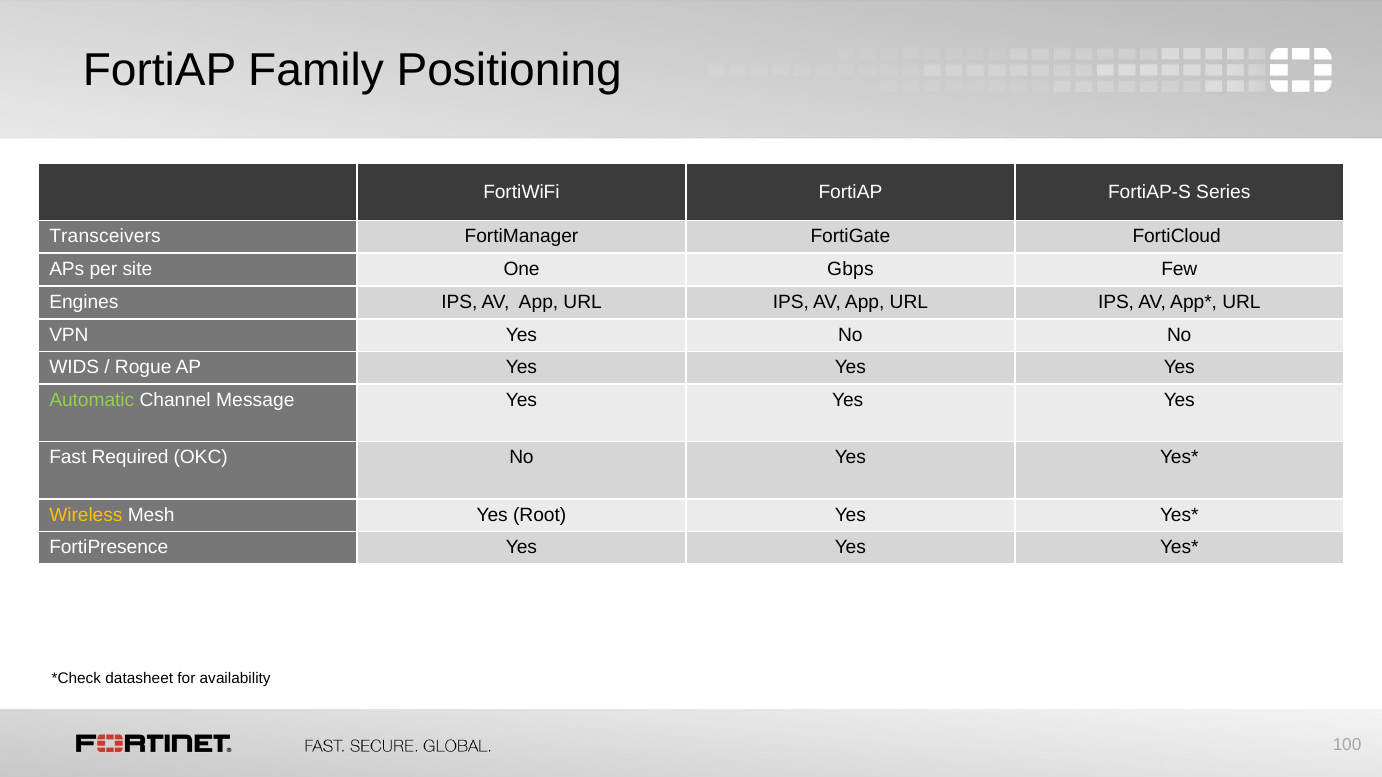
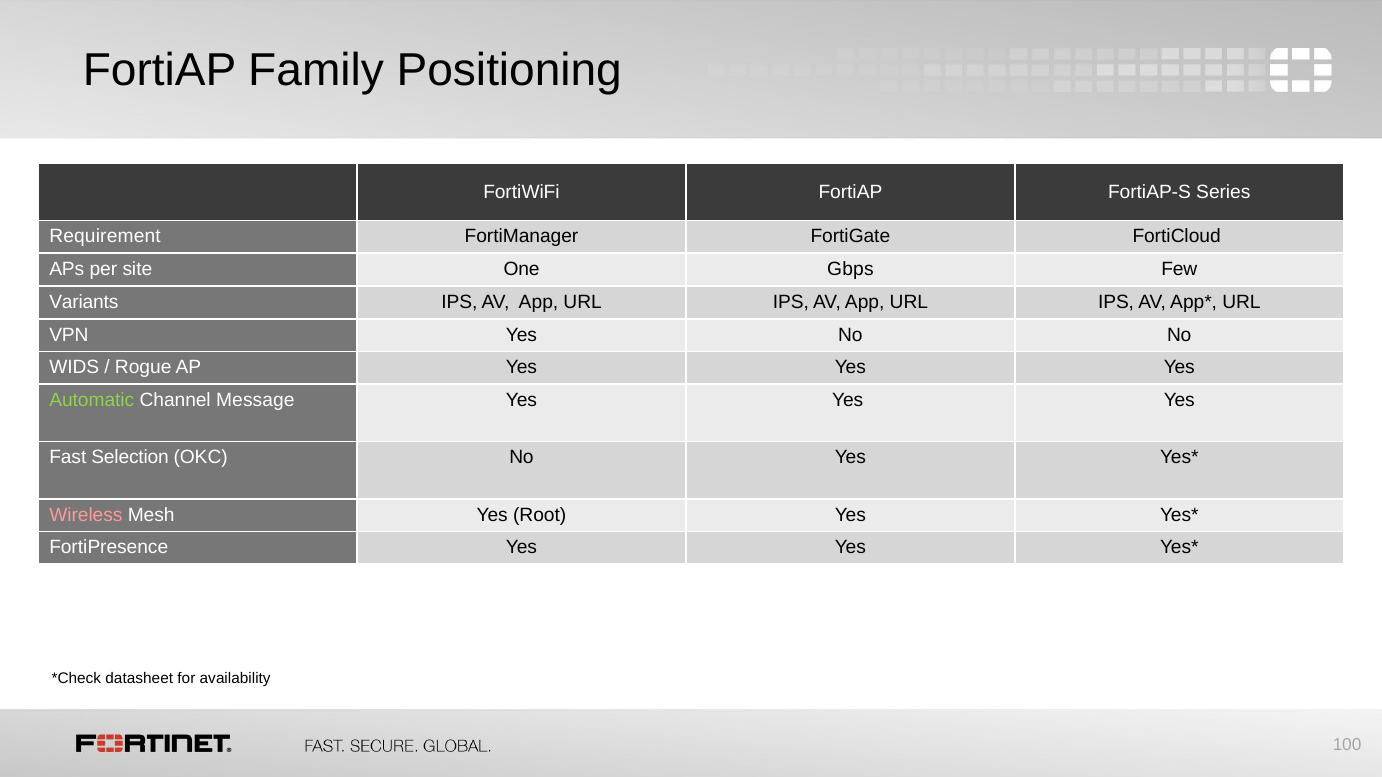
Transceivers: Transceivers -> Requirement (105, 237)
Engines: Engines -> Variants (84, 302)
Required: Required -> Selection (130, 458)
Wireless colour: yellow -> pink (86, 515)
